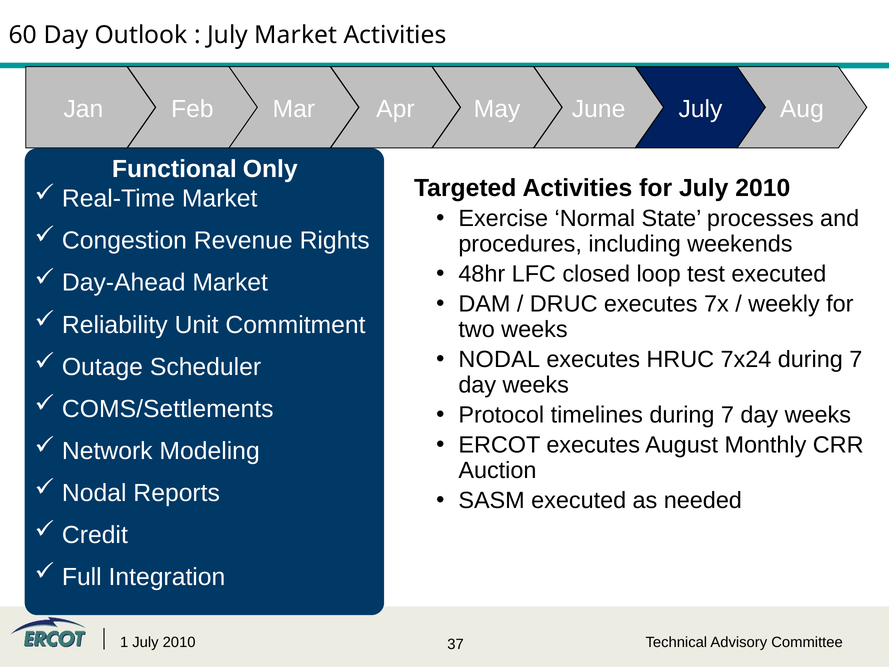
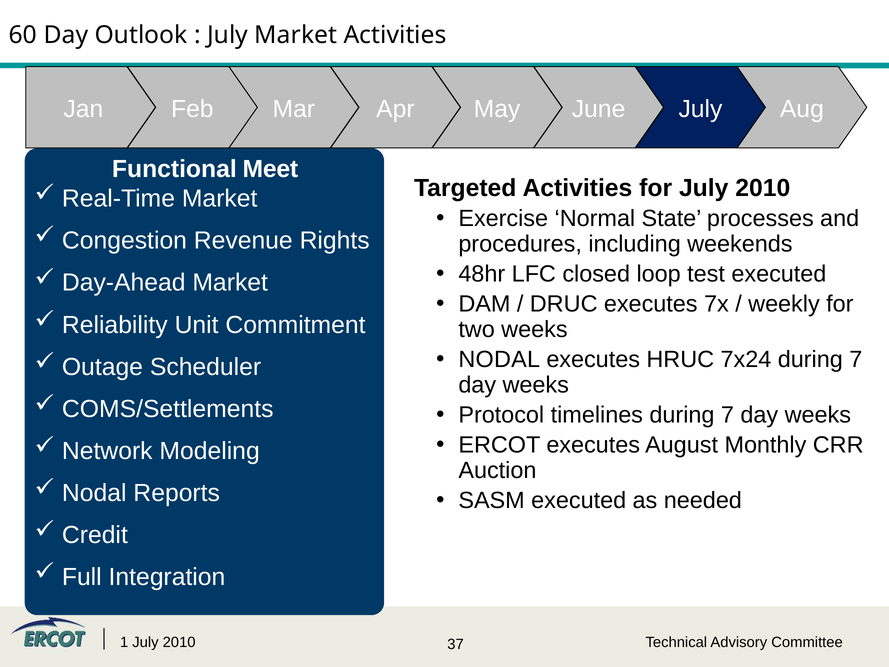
Only: Only -> Meet (270, 169)
